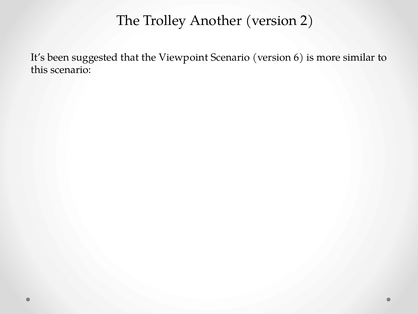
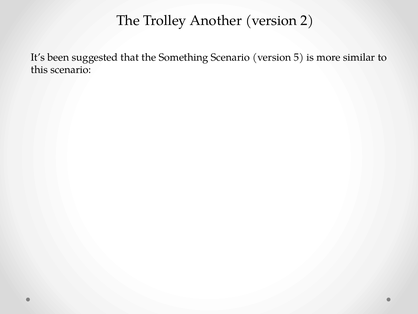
Viewpoint: Viewpoint -> Something (183, 57)
6: 6 -> 5 (299, 57)
